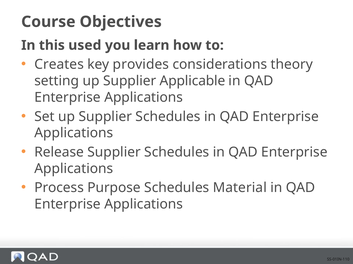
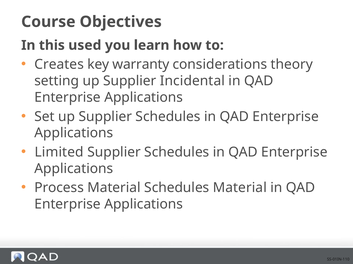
provides: provides -> warranty (141, 65)
Applicable: Applicable -> Incidental (192, 81)
Release: Release -> Limited (59, 153)
Process Purpose: Purpose -> Material (114, 188)
